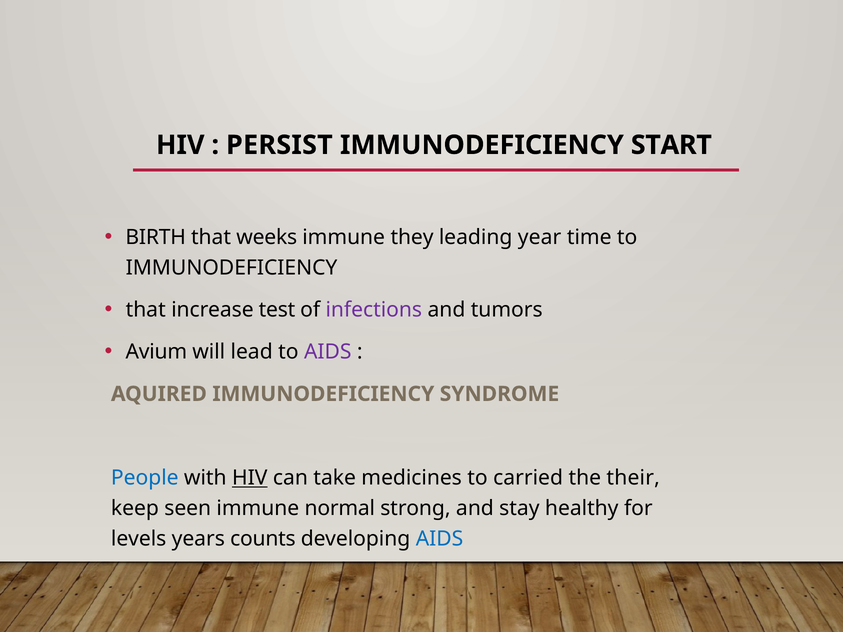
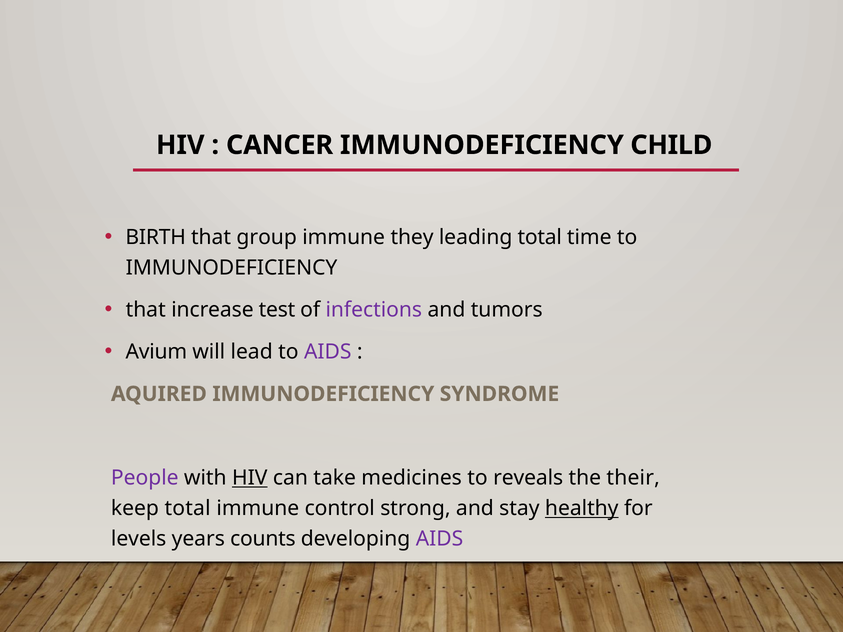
PERSIST: PERSIST -> CANCER (280, 145)
START: START -> CHILD (671, 145)
weeks: weeks -> group (267, 238)
leading year: year -> total (540, 238)
People colour: blue -> purple (145, 478)
carried: carried -> reveals (528, 478)
keep seen: seen -> total (188, 509)
normal: normal -> control (340, 509)
healthy underline: none -> present (582, 509)
AIDS colour: blue -> purple (440, 539)
